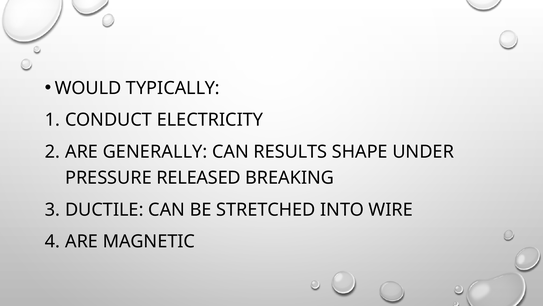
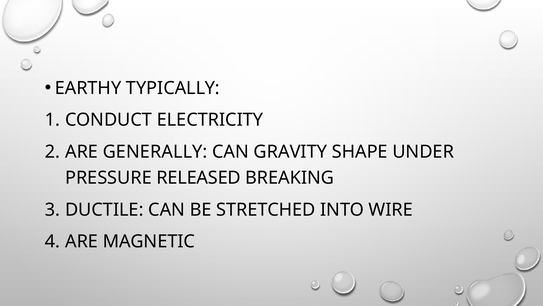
WOULD: WOULD -> EARTHY (88, 88)
RESULTS: RESULTS -> GRAVITY (290, 152)
